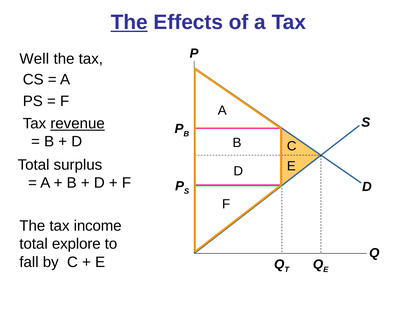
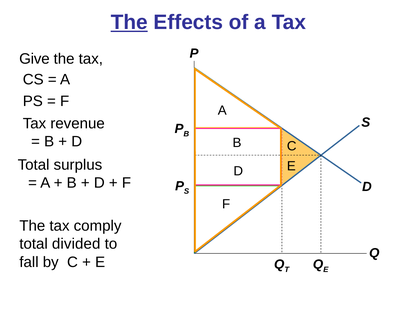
Well: Well -> Give (34, 59)
revenue underline: present -> none (78, 123)
income: income -> comply (98, 226)
explore: explore -> divided (76, 244)
